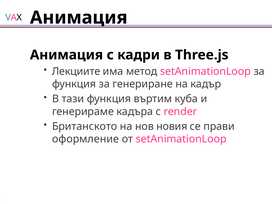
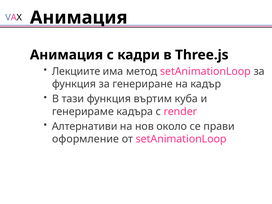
Британското: Британското -> Алтернативи (85, 126)
новия: новия -> около (172, 126)
